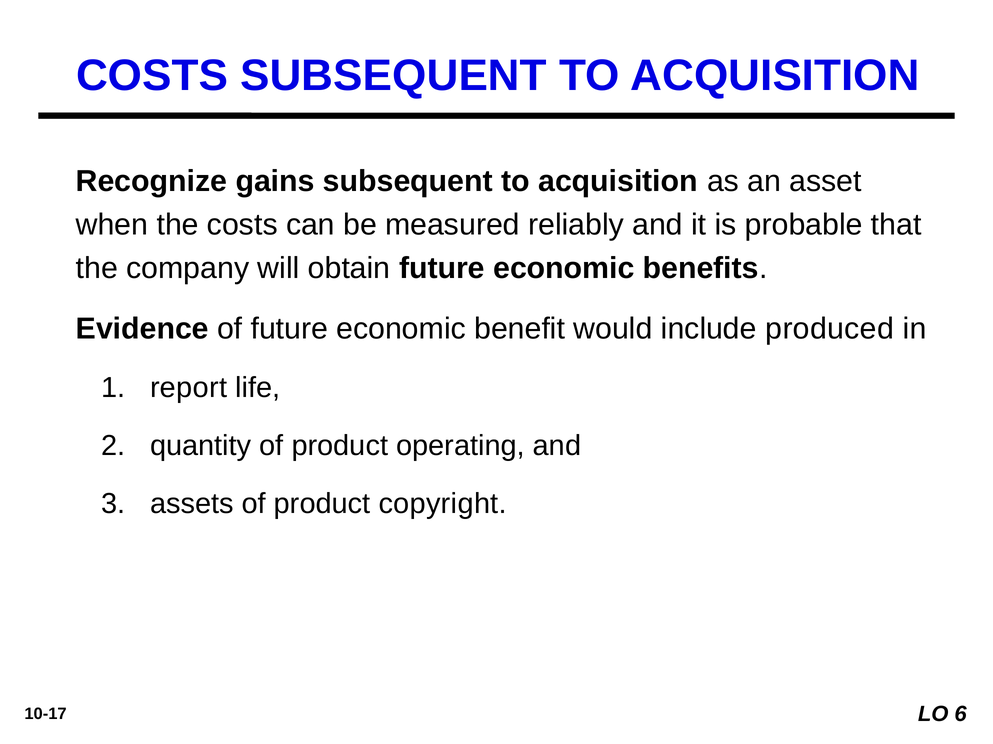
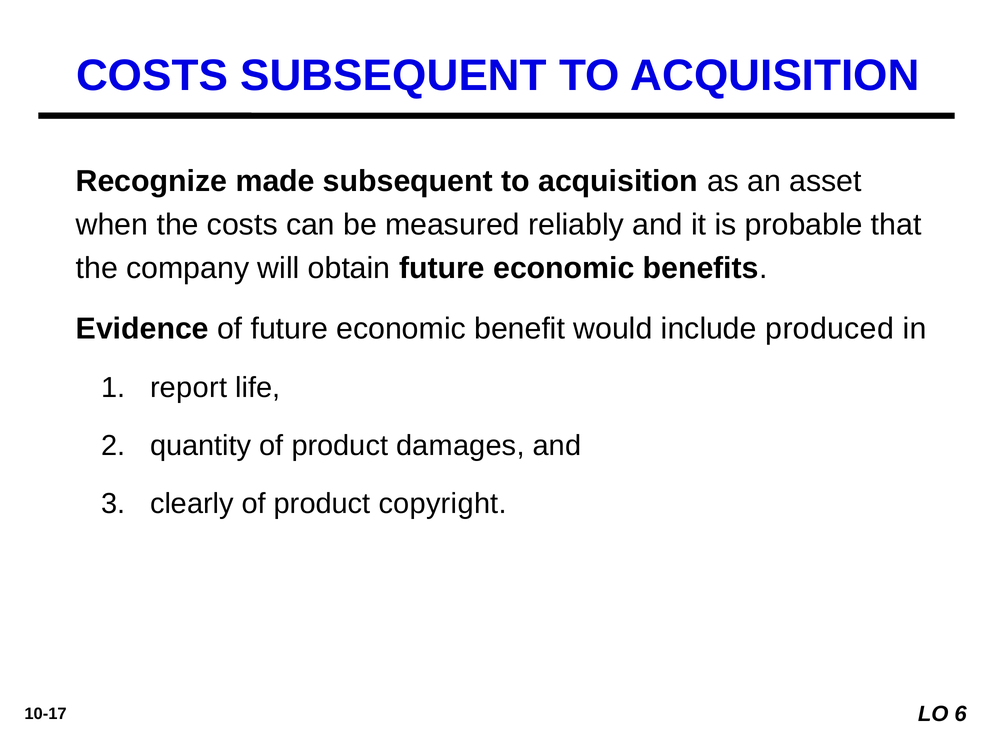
gains: gains -> made (275, 181)
operating: operating -> damages (460, 446)
assets: assets -> clearly (192, 504)
